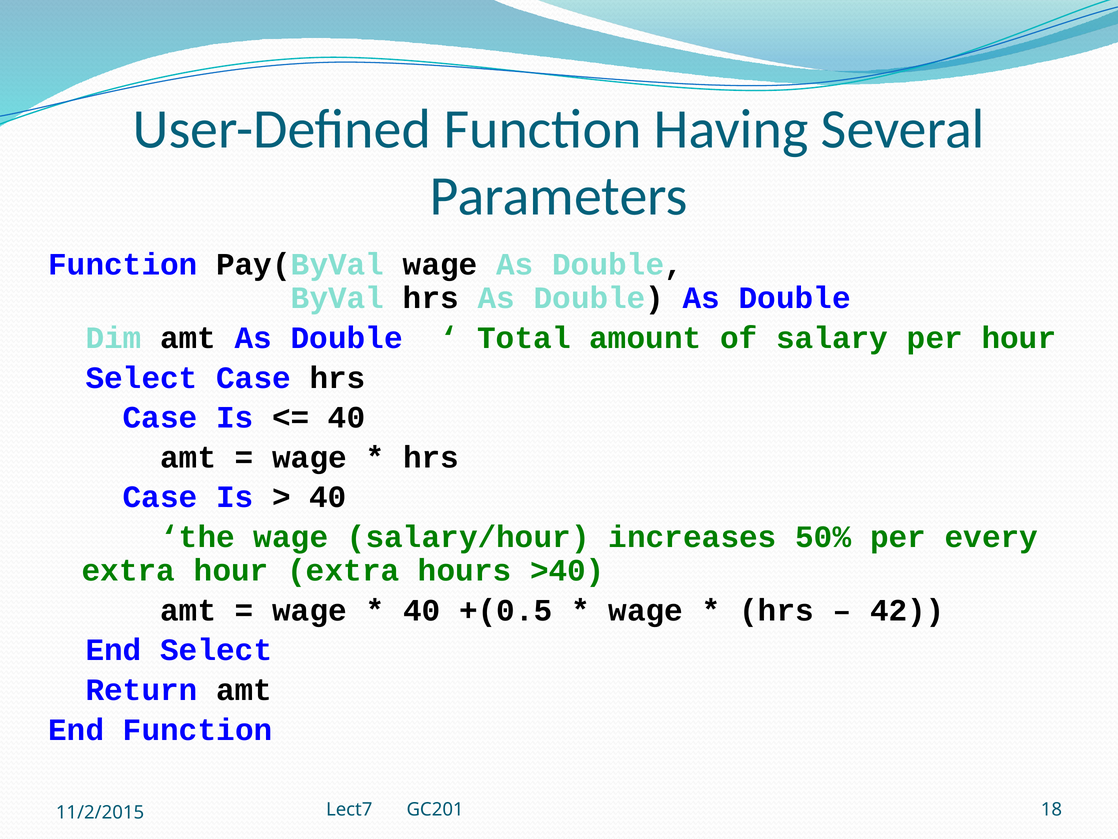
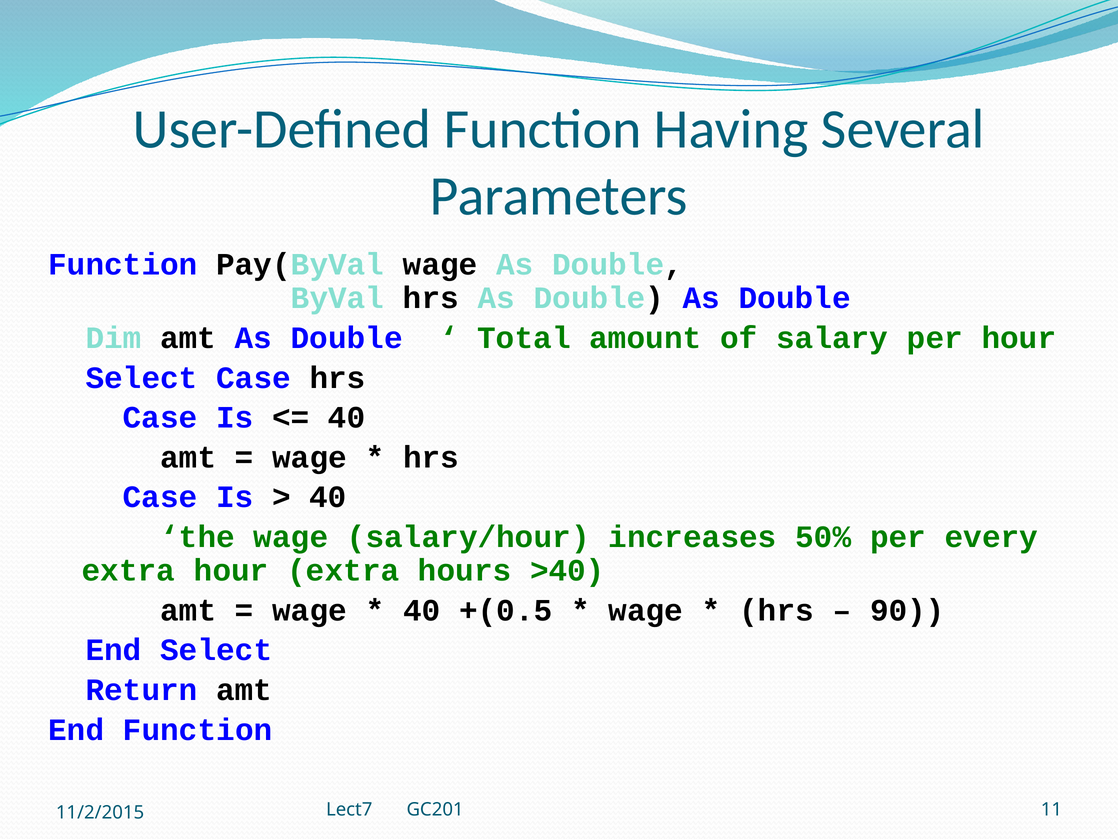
42: 42 -> 90 (907, 610)
18: 18 -> 11 (1051, 809)
